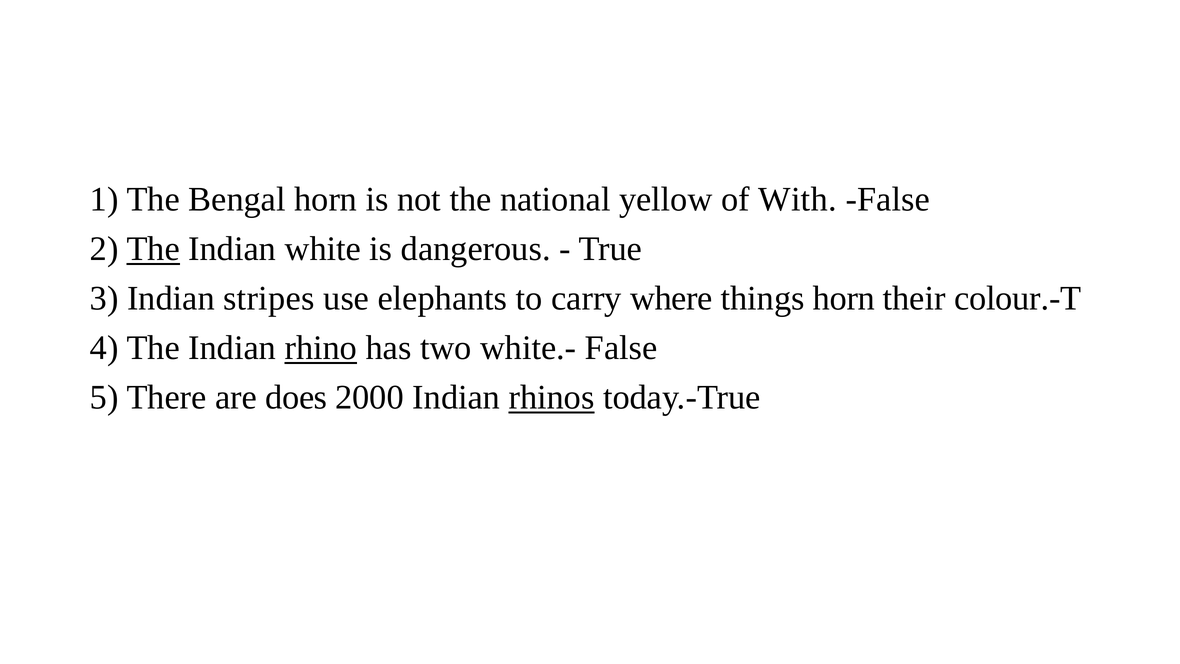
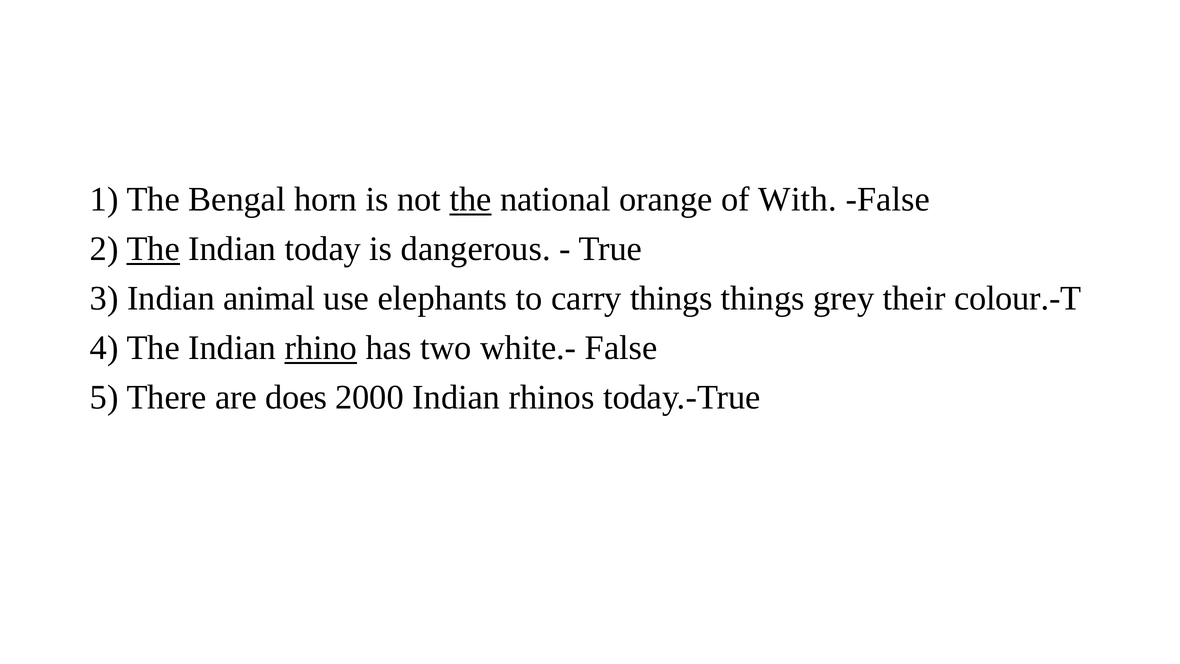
the underline: none -> present (470, 200)
yellow: yellow -> orange (666, 200)
white: white -> today (323, 249)
stripes: stripes -> animal (269, 298)
carry where: where -> things (671, 298)
things horn: horn -> grey (844, 298)
rhinos underline: present -> none (552, 397)
